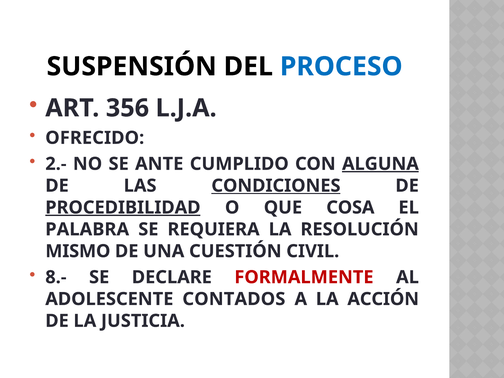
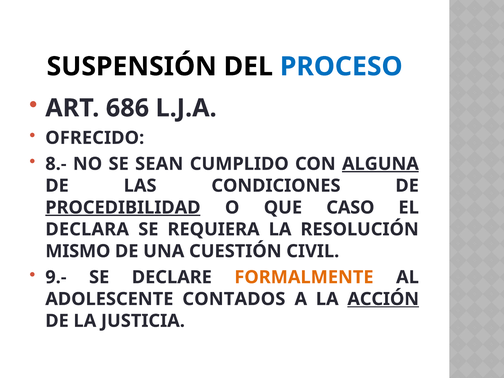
356: 356 -> 686 (127, 108)
2.-: 2.- -> 8.- (56, 164)
ANTE: ANTE -> SEAN (159, 164)
CONDICIONES underline: present -> none (276, 186)
COSA: COSA -> CASO (350, 208)
PALABRA: PALABRA -> DECLARA (87, 229)
8.-: 8.- -> 9.- (56, 277)
FORMALMENTE colour: red -> orange (304, 277)
ACCIÓN underline: none -> present (383, 299)
